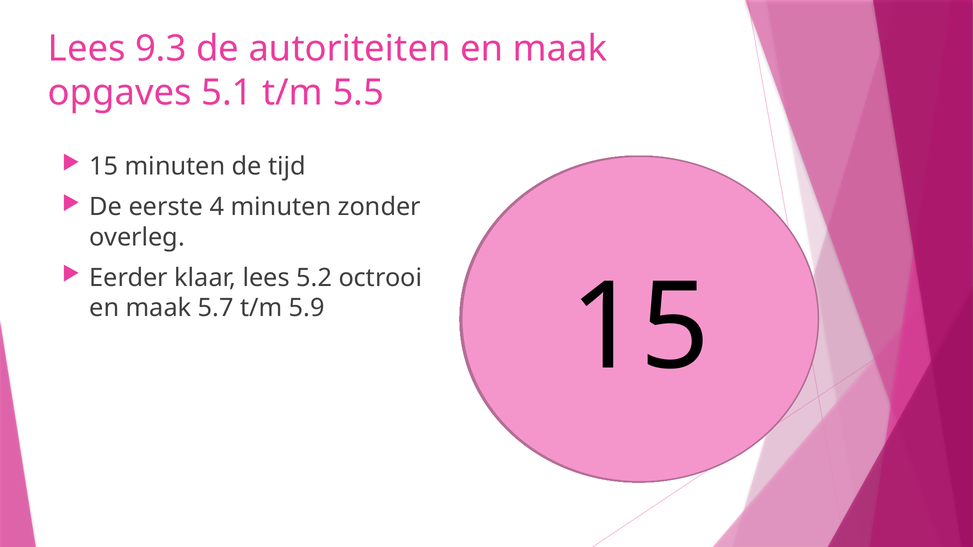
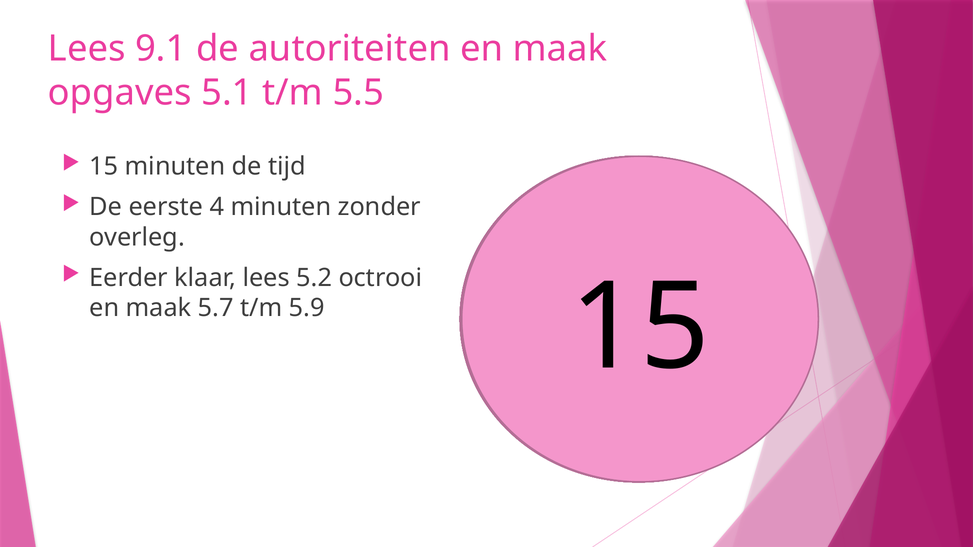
9.3: 9.3 -> 9.1 (161, 49)
